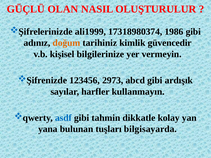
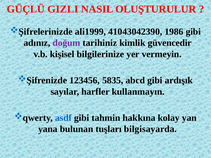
OLAN: OLAN -> GIZLI (63, 9)
17318980374: 17318980374 -> 41043042390 (135, 32)
doğum colour: orange -> purple (66, 43)
2973: 2973 -> 5835 (113, 80)
dikkatle: dikkatle -> hakkına (139, 118)
